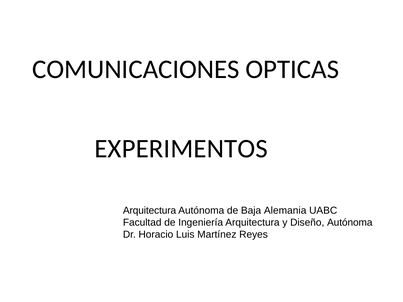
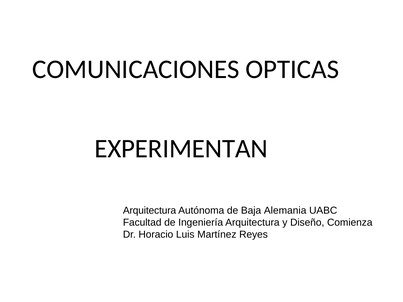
EXPERIMENTOS: EXPERIMENTOS -> EXPERIMENTAN (181, 149)
Diseño Autónoma: Autónoma -> Comienza (350, 223)
